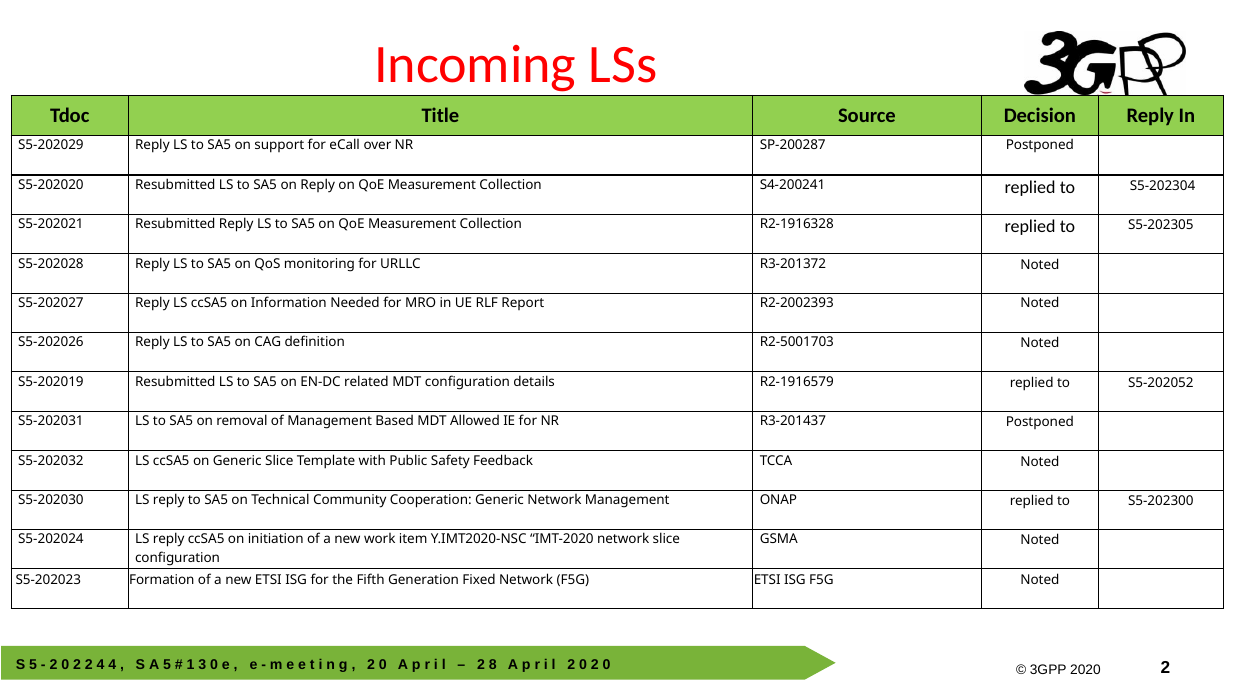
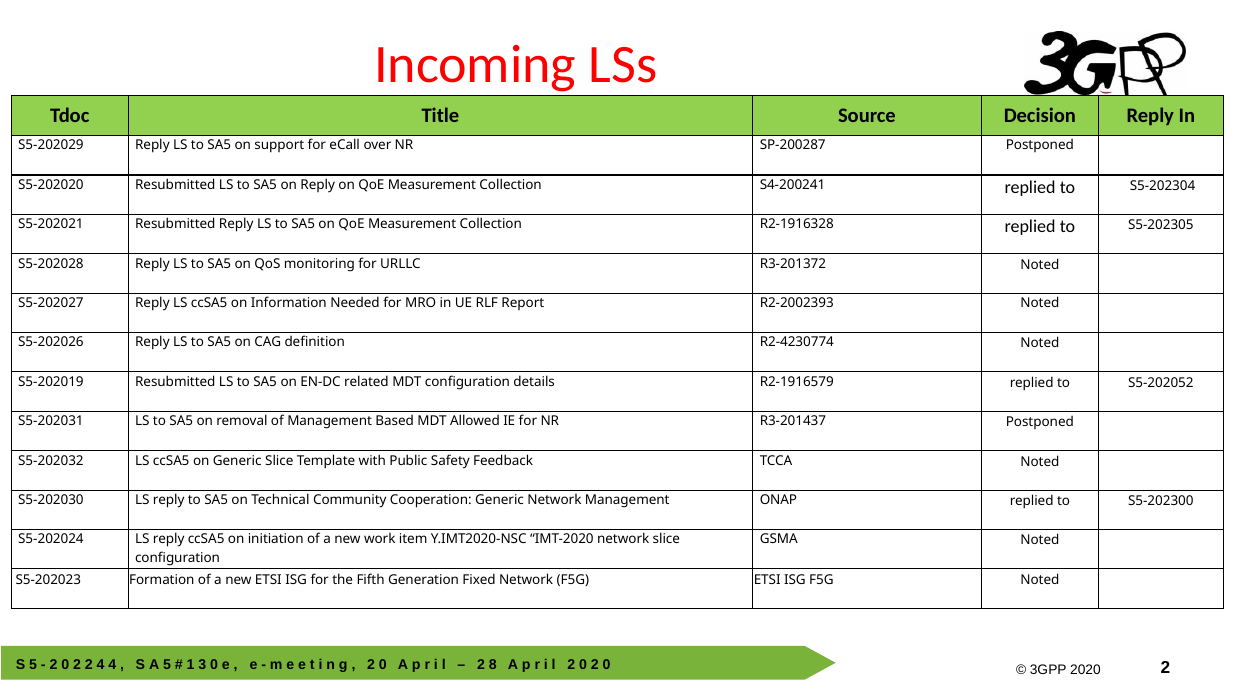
R2-5001703: R2-5001703 -> R2-4230774 (797, 342)
